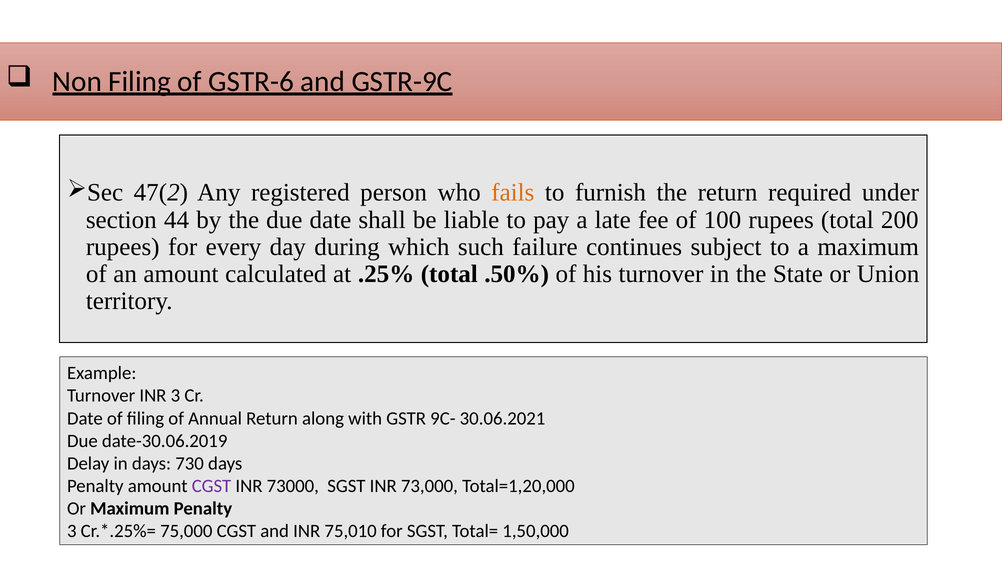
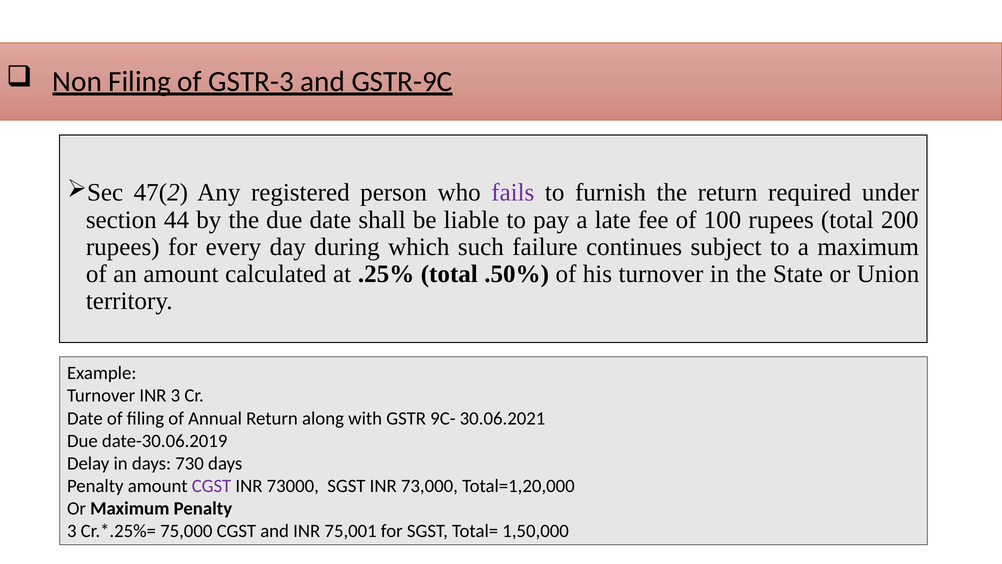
GSTR-6: GSTR-6 -> GSTR-3 (251, 81)
fails colour: orange -> purple (513, 193)
75,010: 75,010 -> 75,001 (351, 531)
